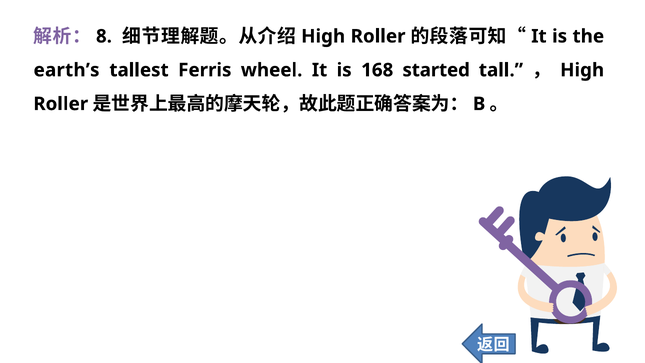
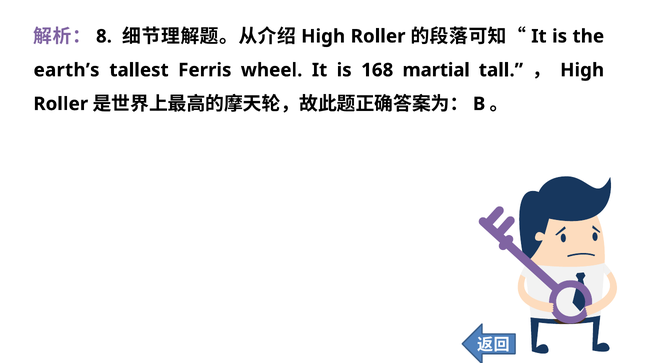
started: started -> martial (436, 70)
